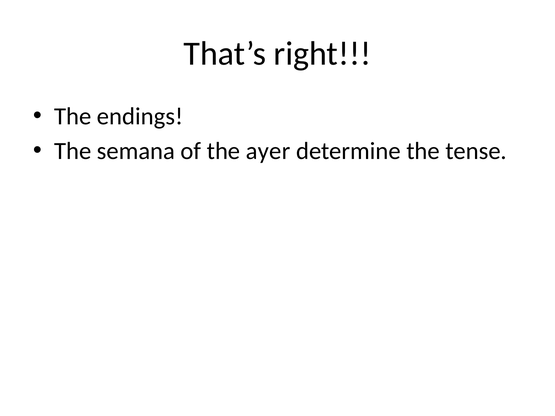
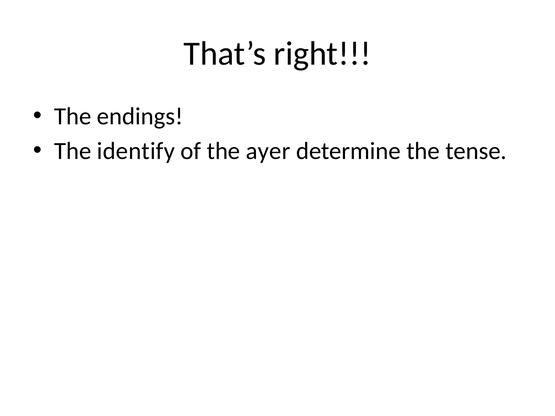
semana: semana -> identify (136, 151)
